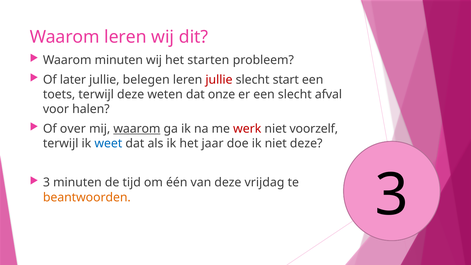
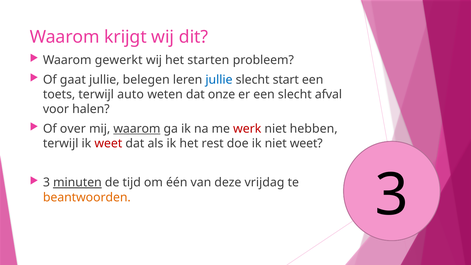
Waarom leren: leren -> krijgt (126, 37)
Waarom minuten: minuten -> gewerkt (119, 60)
later: later -> gaat (73, 80)
jullie colour: red -> blue (219, 80)
terwijl deze: deze -> auto (131, 94)
voorzelf: voorzelf -> hebben (314, 129)
weet colour: blue -> red (108, 143)
jaar: jaar -> rest (213, 143)
niet deze: deze -> weet (306, 143)
minuten underline: none -> present (77, 183)
